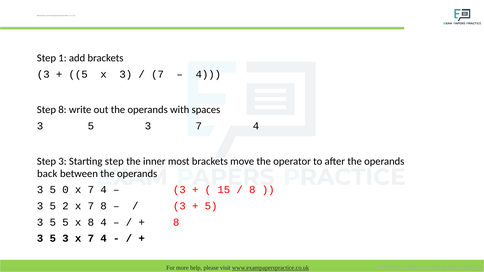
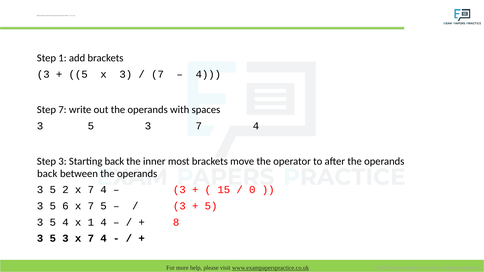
Step 8: 8 -> 7 (62, 110)
Starting step: step -> back (114, 162)
0: 0 -> 2 (65, 190)
8: 8 -> 0 (252, 190)
2: 2 -> 6 (65, 206)
7 8: 8 -> 5 (104, 206)
5 5: 5 -> 4 (65, 222)
x 8: 8 -> 1 (91, 222)
